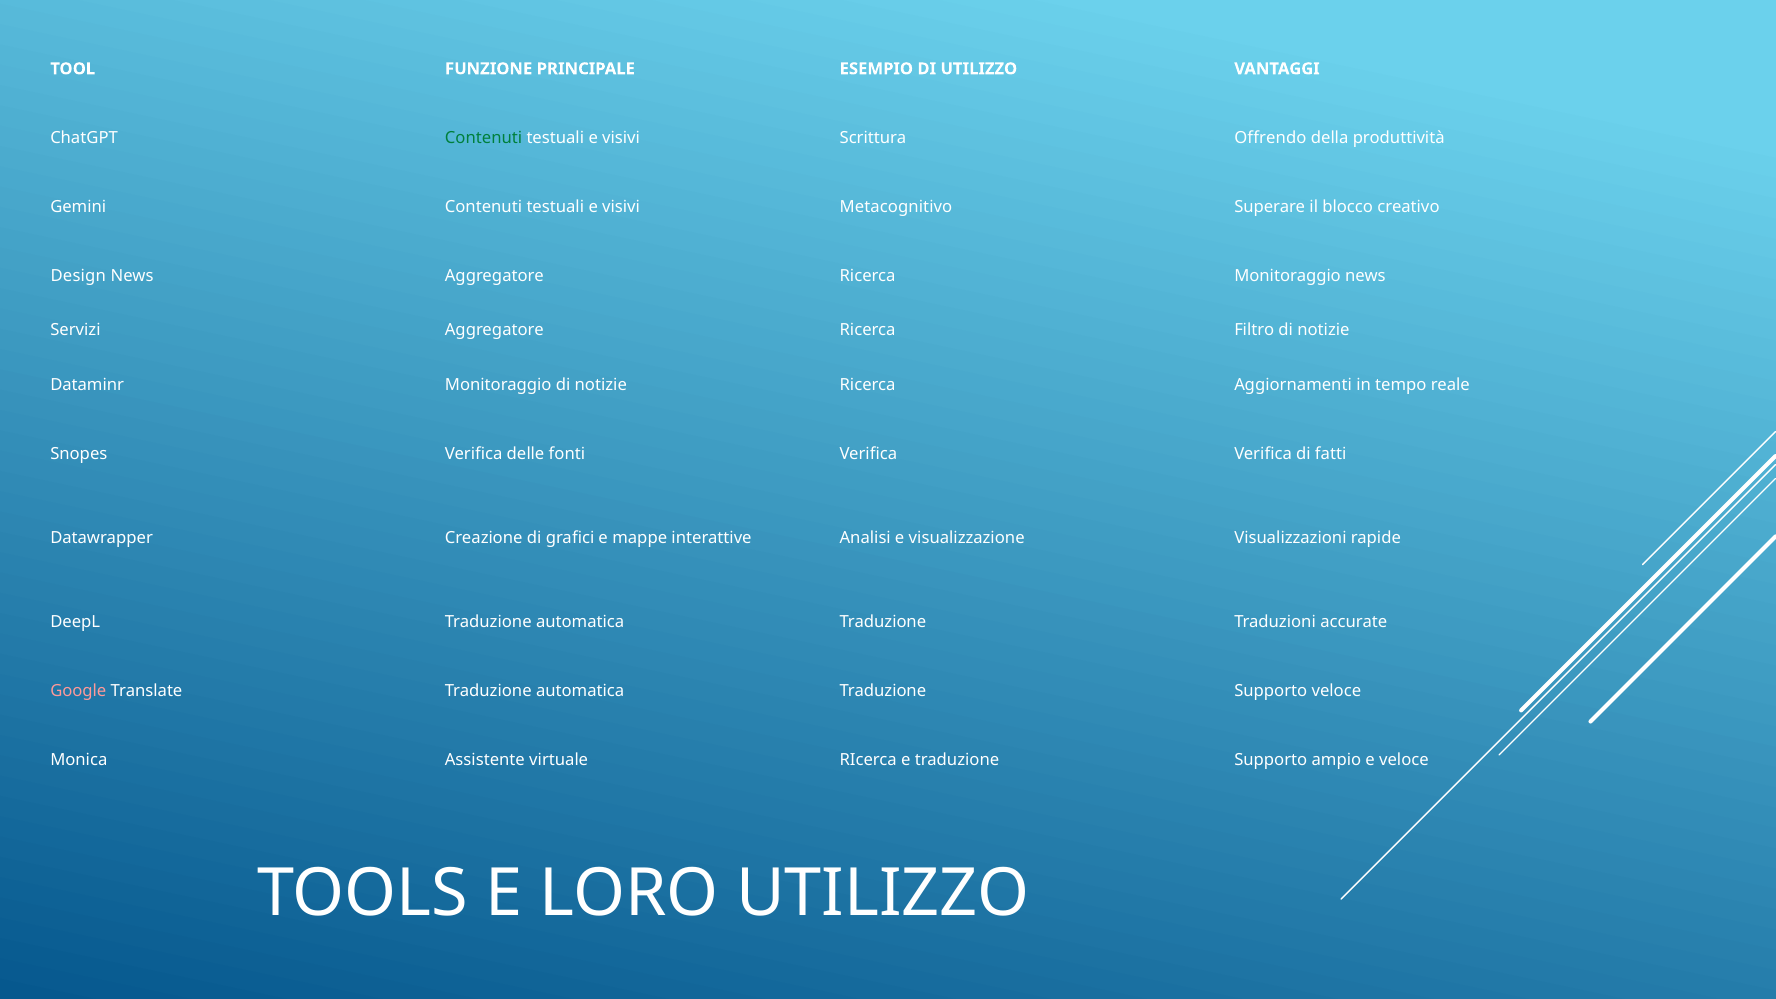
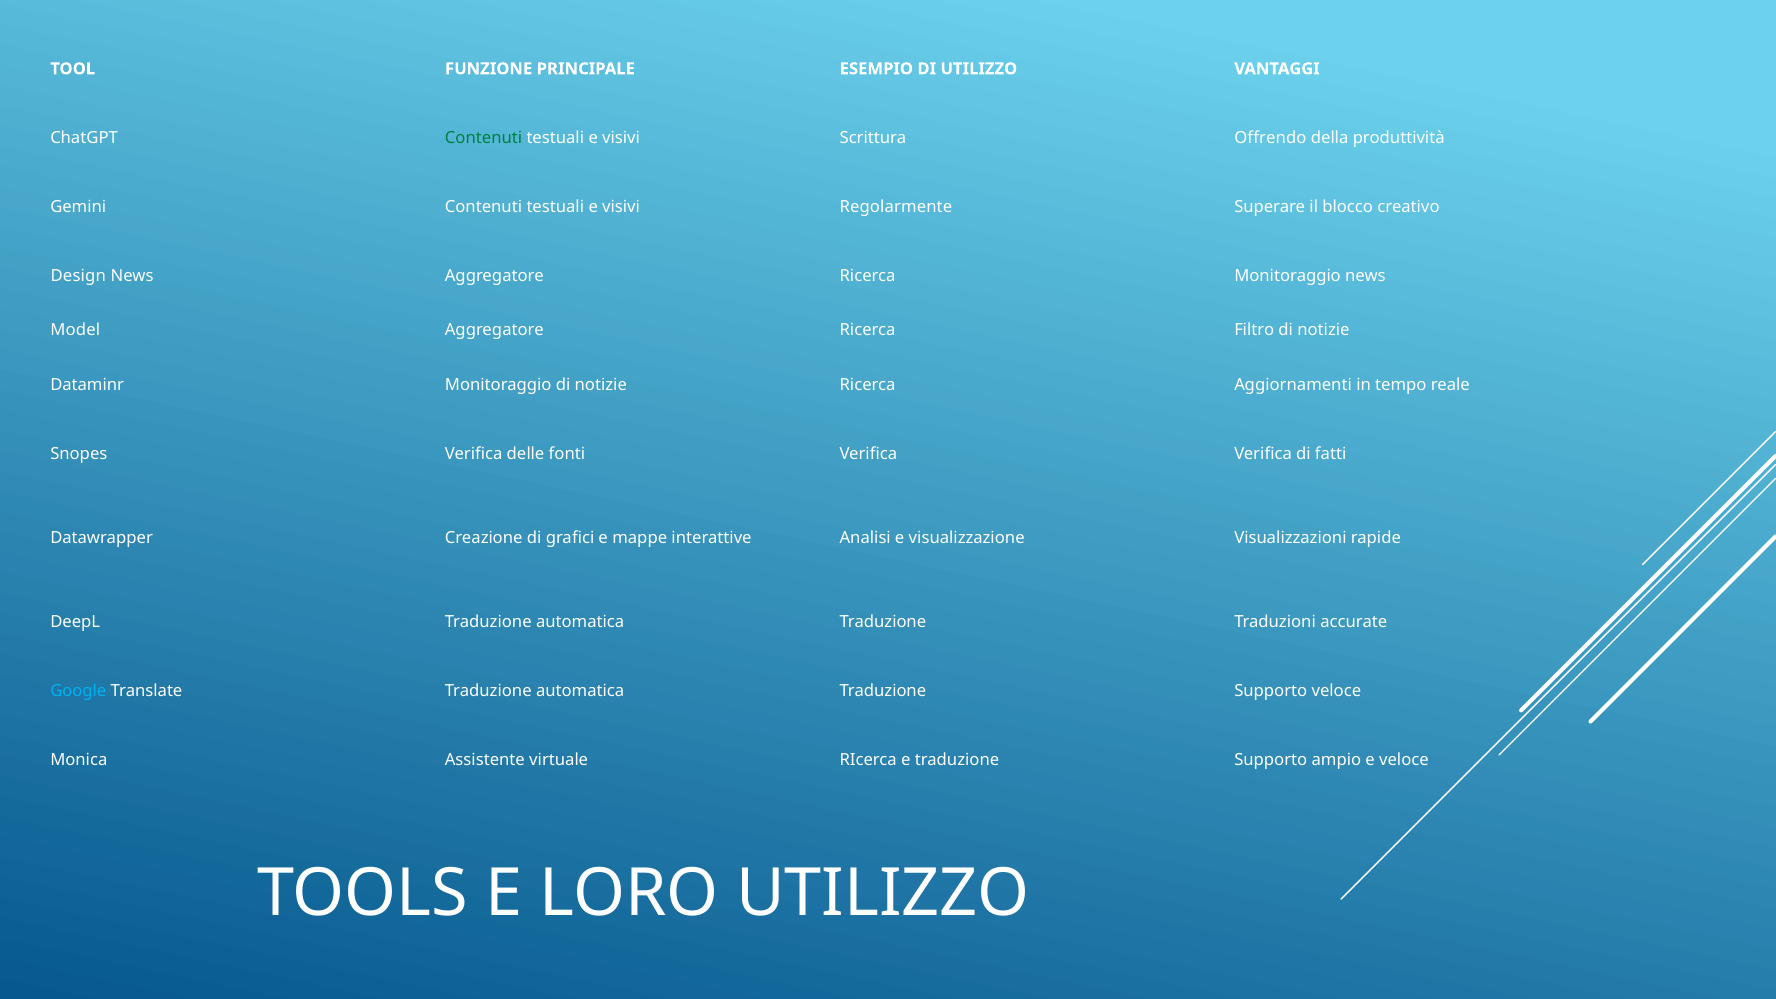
Metacognitivo: Metacognitivo -> Regolarmente (896, 207)
Servizi: Servizi -> Model (75, 330)
Google colour: pink -> light blue (78, 691)
